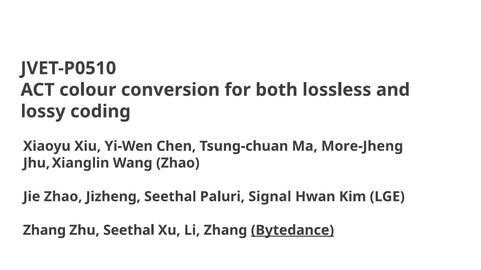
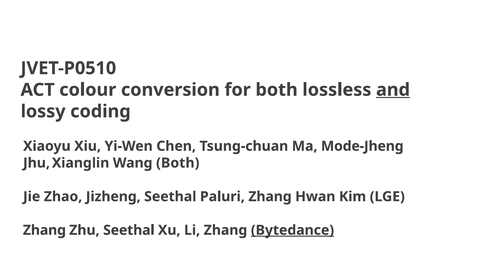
and underline: none -> present (393, 90)
More-Jheng: More-Jheng -> Mode-Jheng (362, 146)
Wang Zhao: Zhao -> Both (178, 163)
Paluri Signal: Signal -> Zhang (270, 197)
